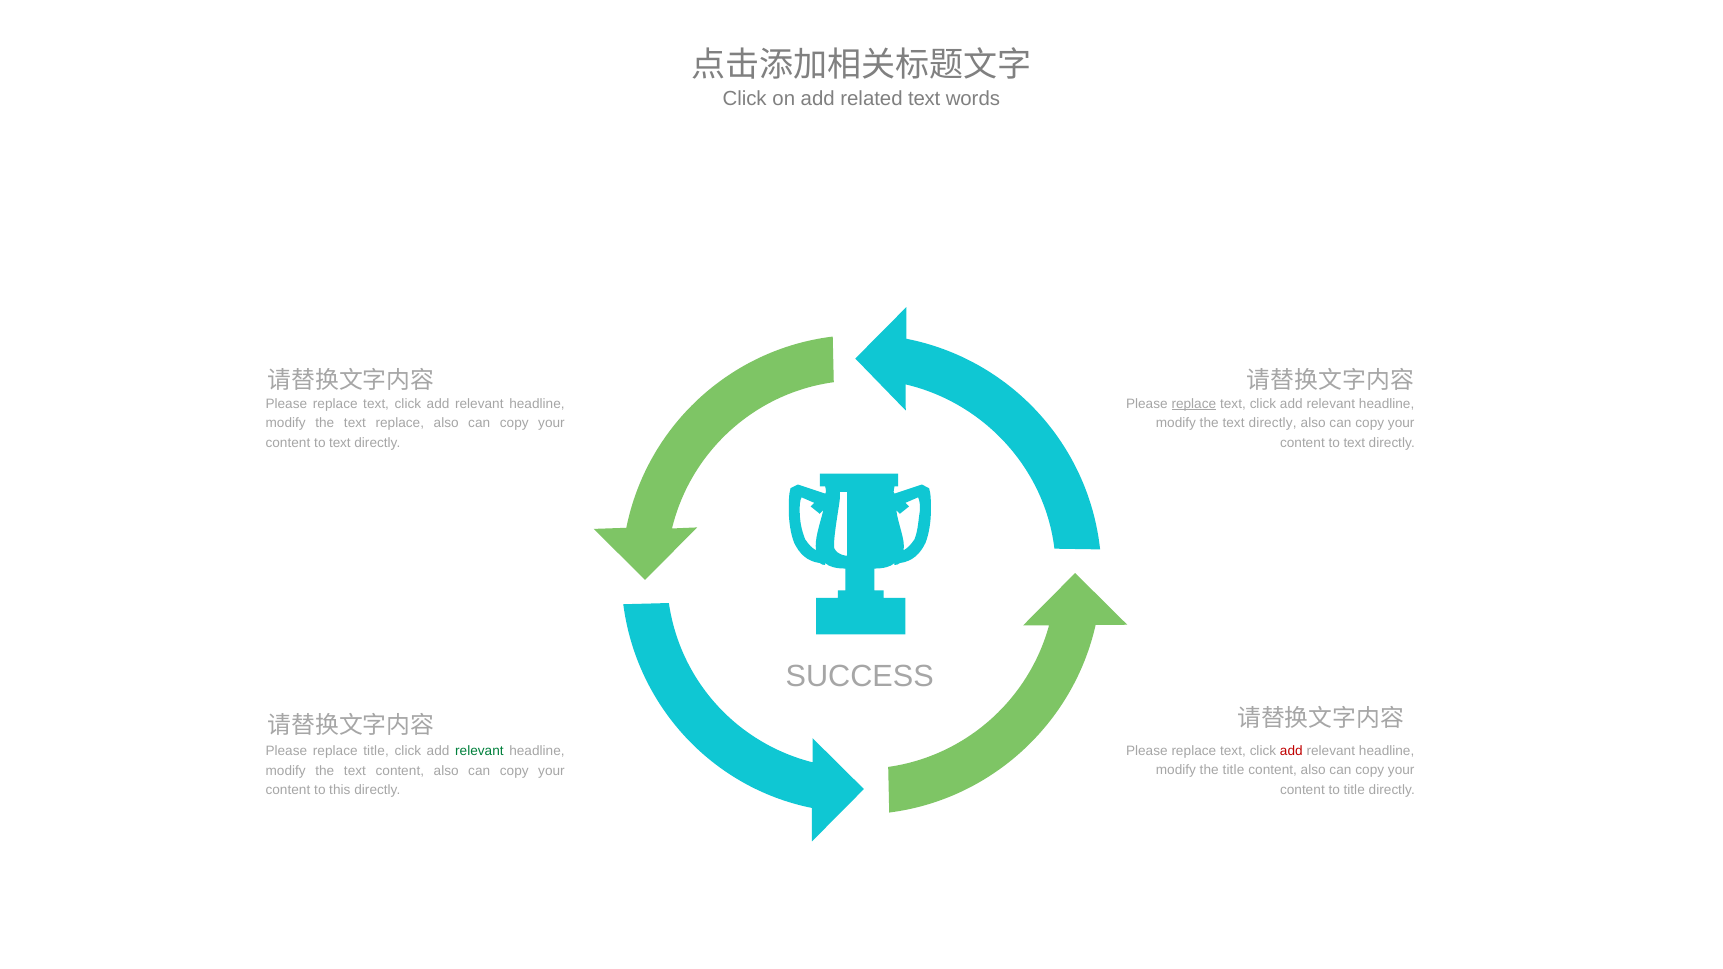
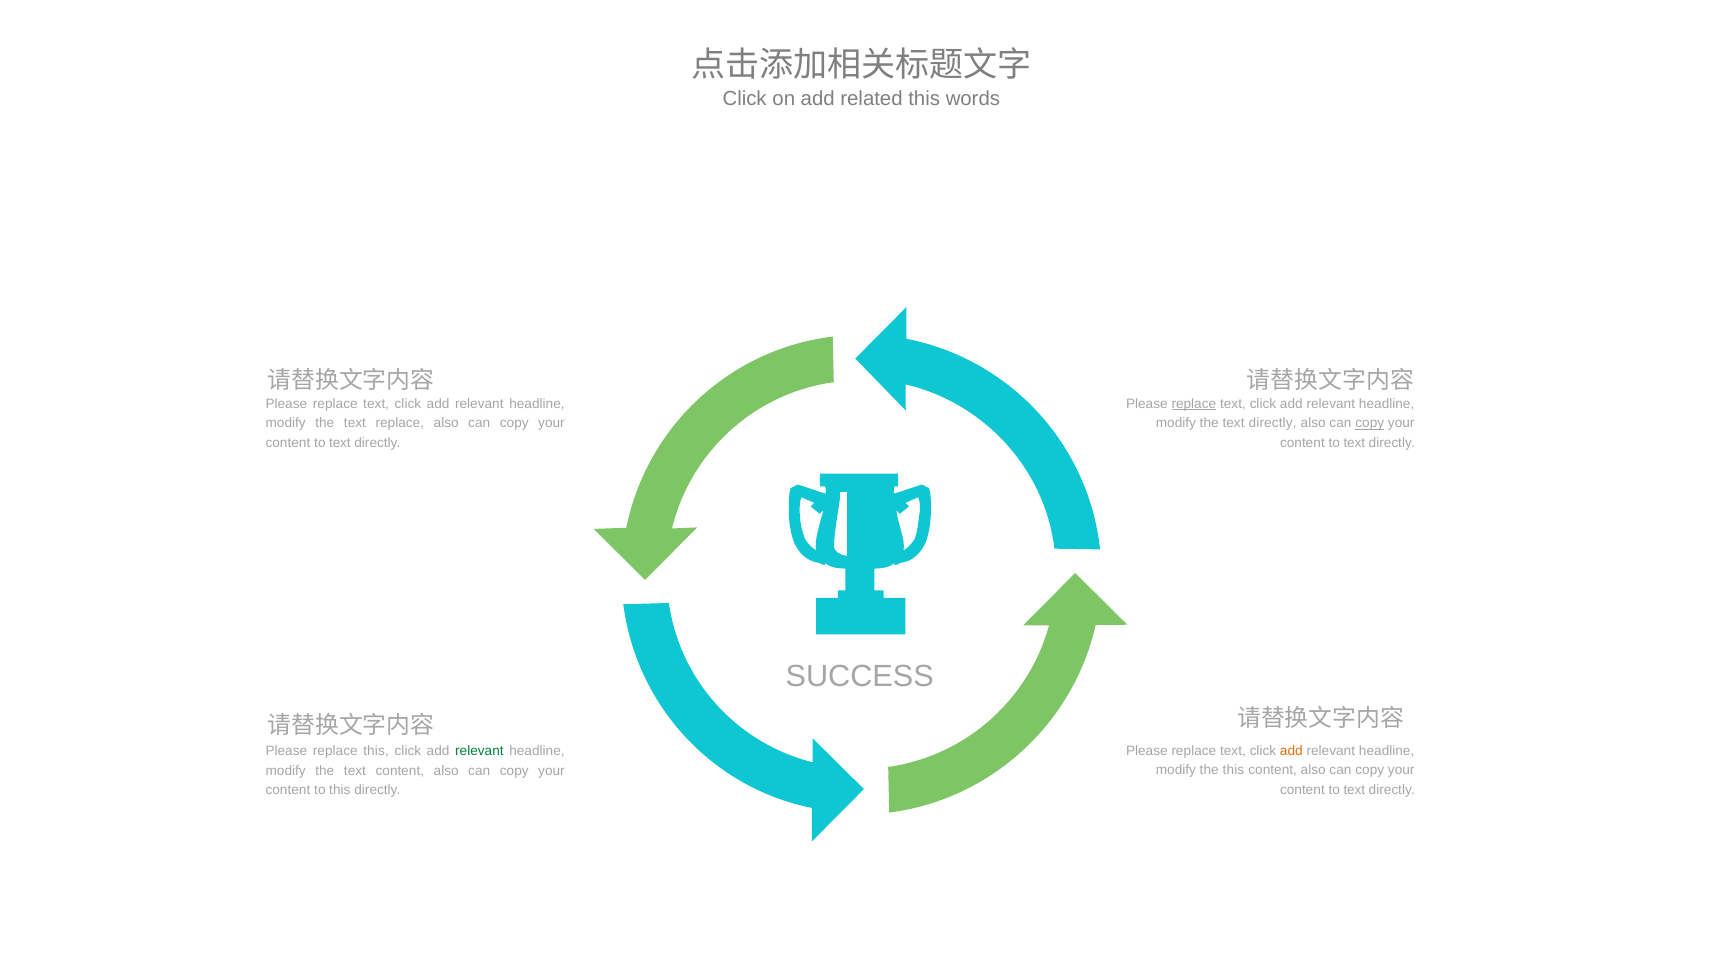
related text: text -> this (924, 98)
copy underline: none -> present (1370, 423)
add colour: red -> orange (1291, 751)
replace title: title -> this (376, 751)
the title: title -> this (1233, 770)
title: title -> text (1354, 790)
